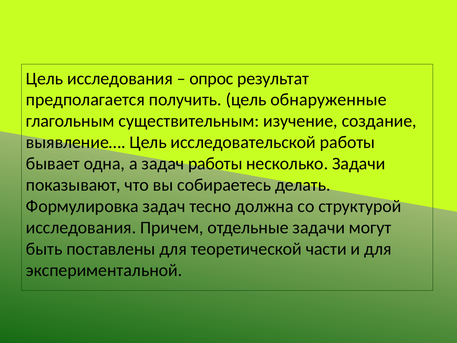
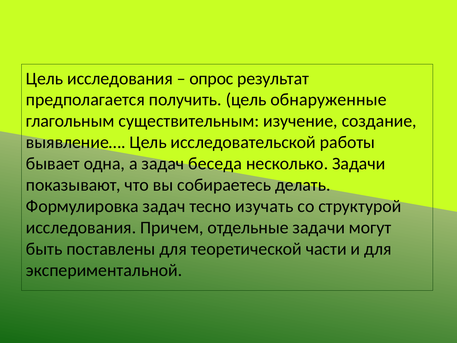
задач работы: работы -> беседа (215, 164)
должна: должна -> изучать (264, 206)
